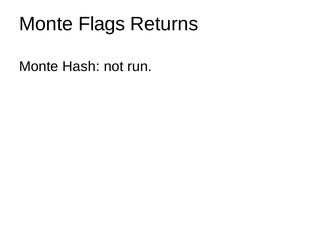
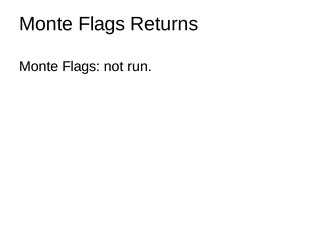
Hash: Hash -> Flags (81, 67)
